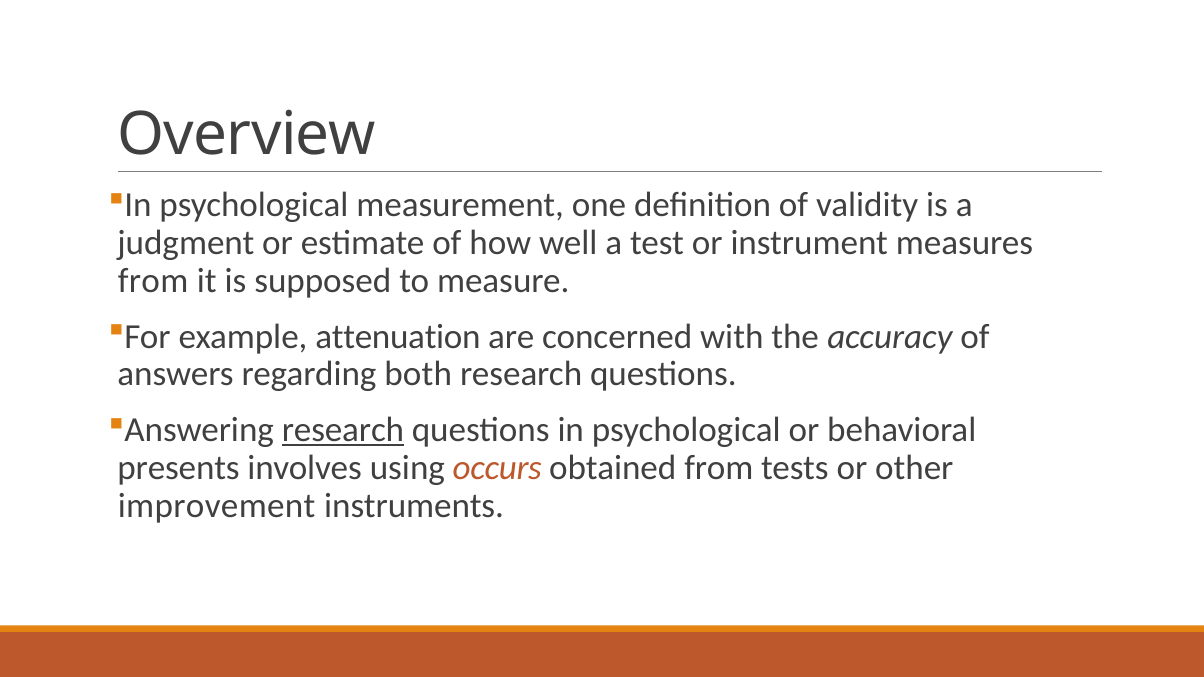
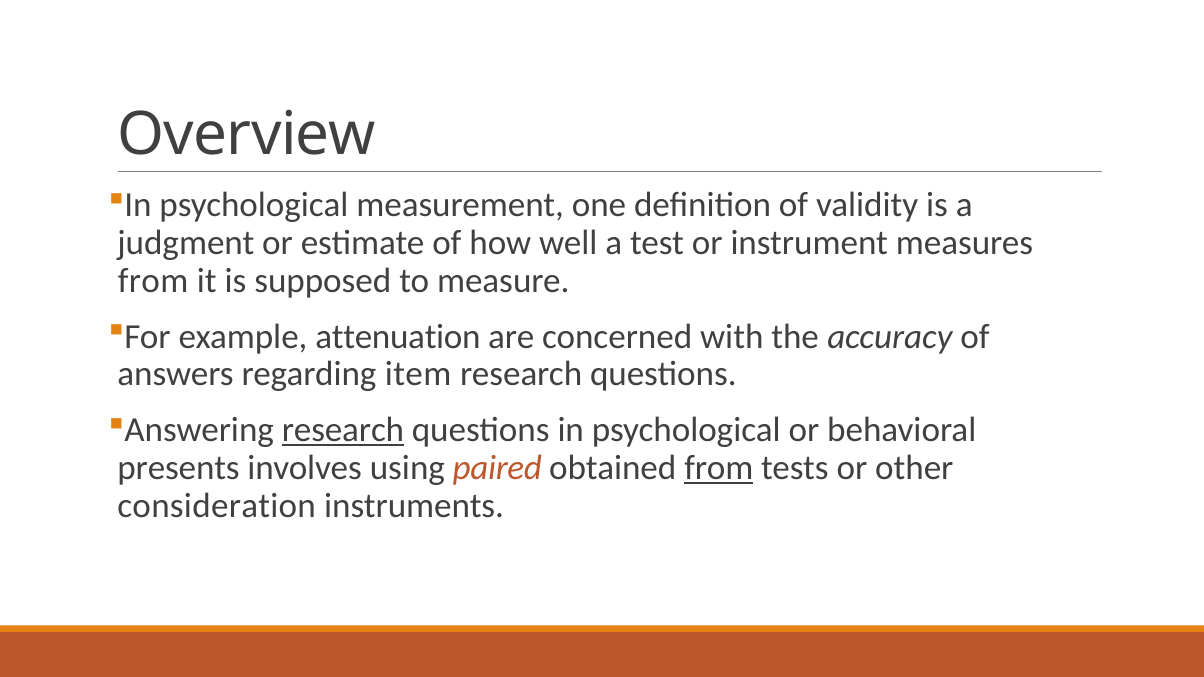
both: both -> item (418, 374)
occurs: occurs -> paired (497, 468)
from underline: none -> present (719, 468)
improvement: improvement -> consideration (217, 506)
